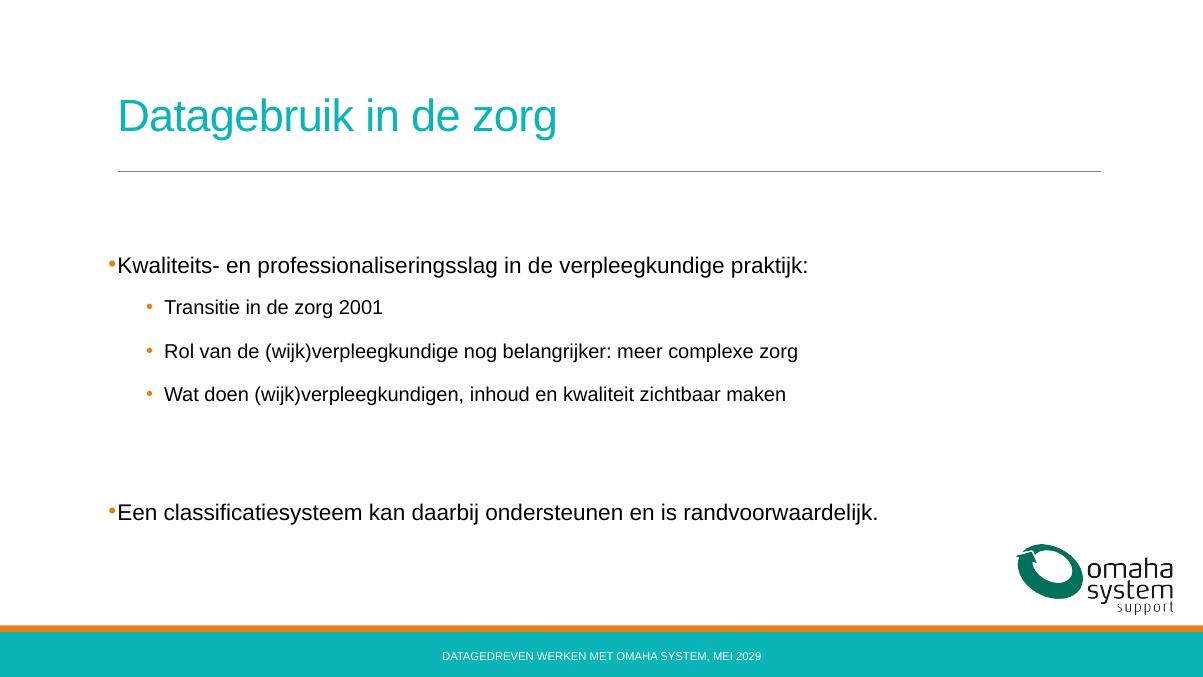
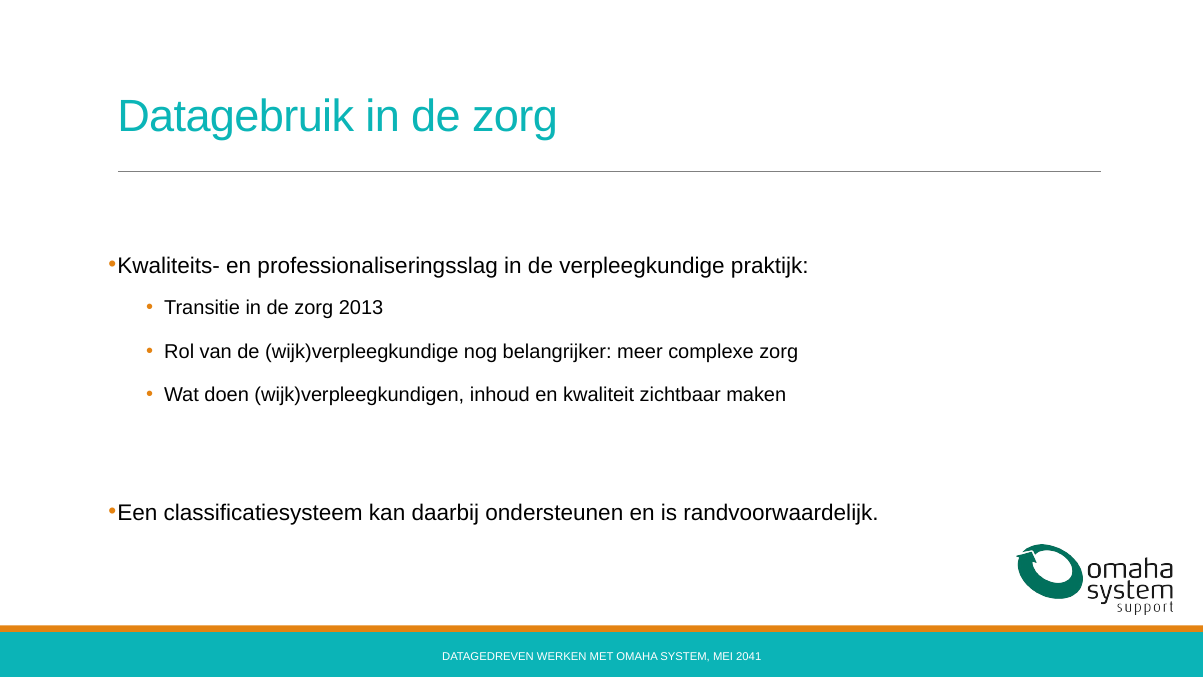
2001: 2001 -> 2013 (361, 308)
2029: 2029 -> 2041 (749, 656)
